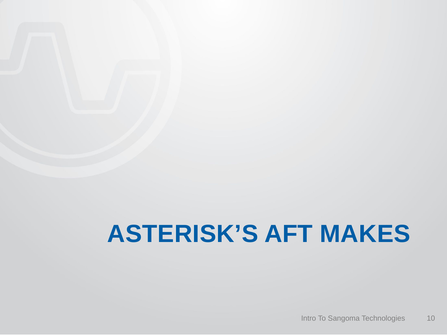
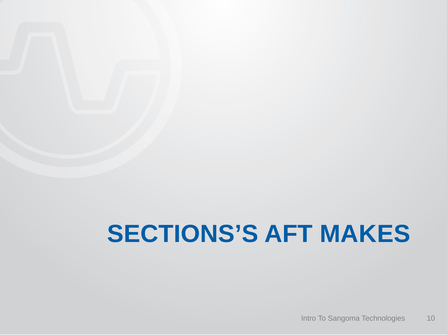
ASTERISK’S: ASTERISK’S -> SECTIONS’S (183, 234)
